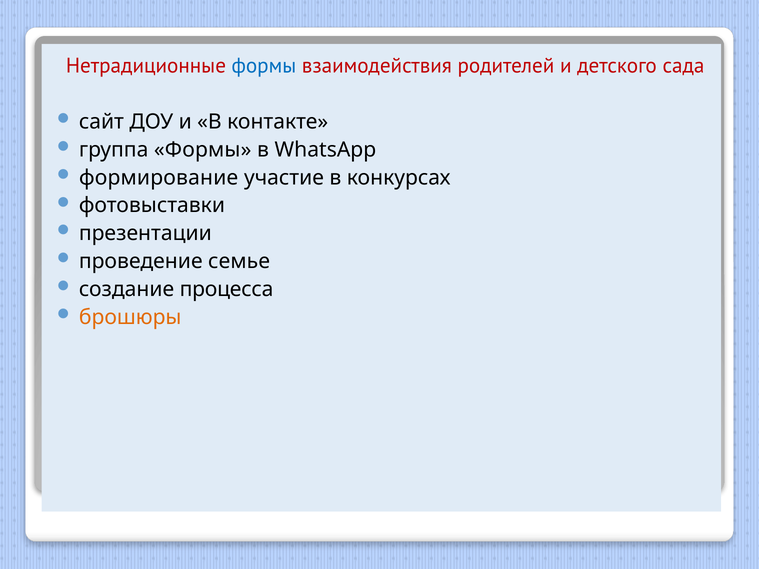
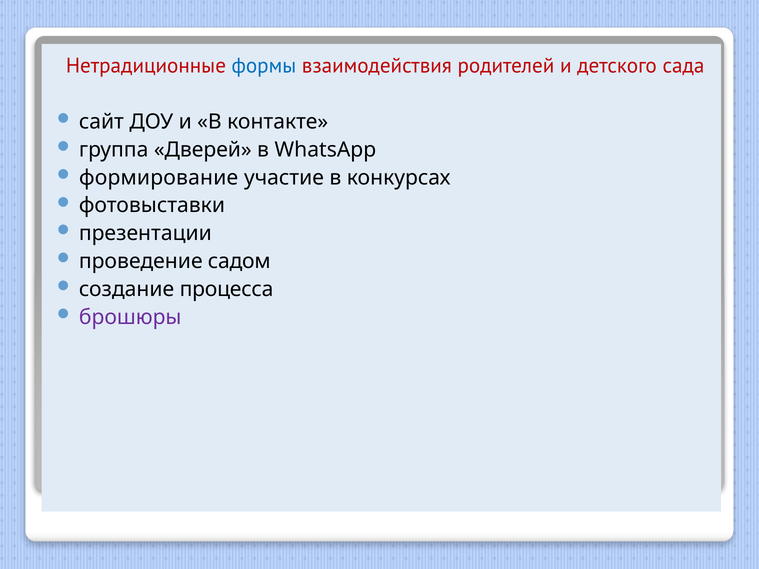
группа Формы: Формы -> Дверей (203, 150)
семье: семье -> садом (239, 262)
брошюры colour: orange -> purple (130, 317)
